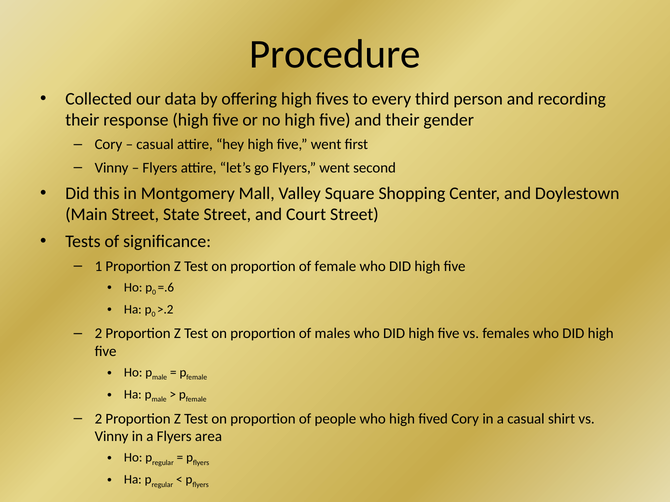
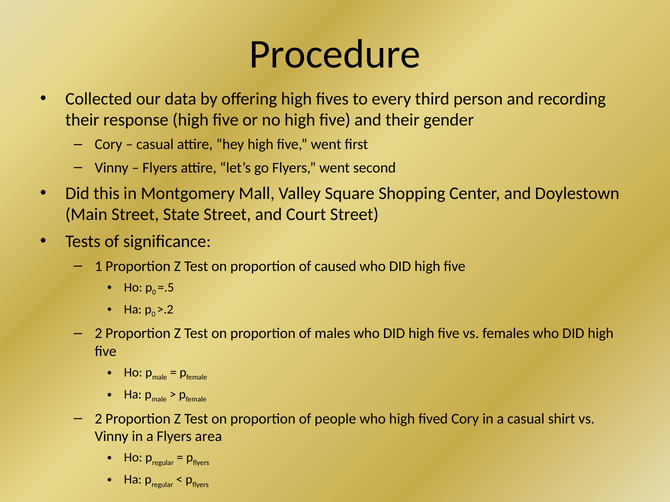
of female: female -> caused (335, 266)
=.6: =.6 -> =.5 (166, 287)
